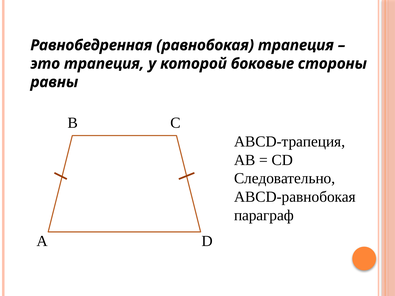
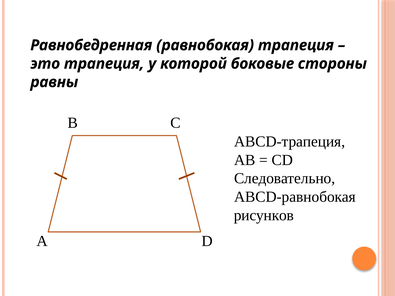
параграф: параграф -> рисунков (264, 215)
